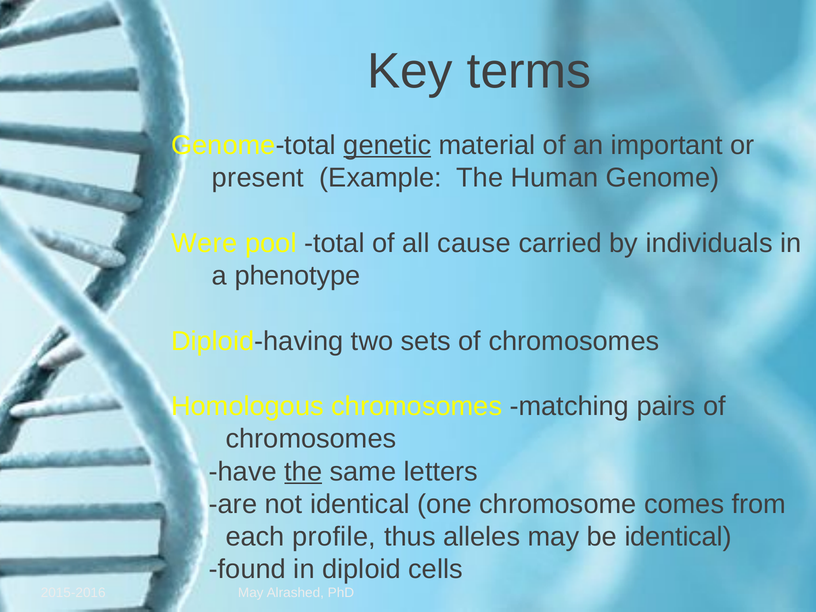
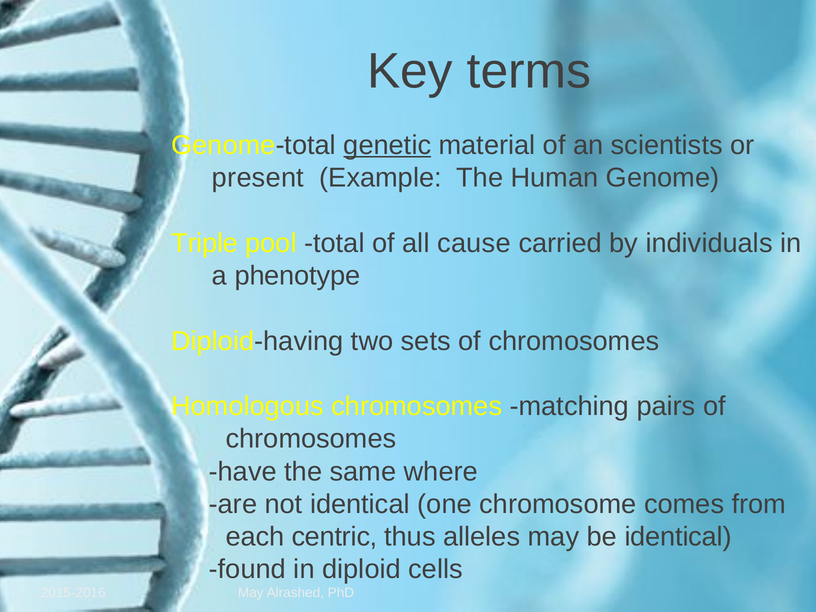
important: important -> scientists (667, 145)
Were: Were -> Triple (205, 243)
the underline: present -> none (303, 472)
letters: letters -> where (441, 472)
profile: profile -> centric (335, 537)
